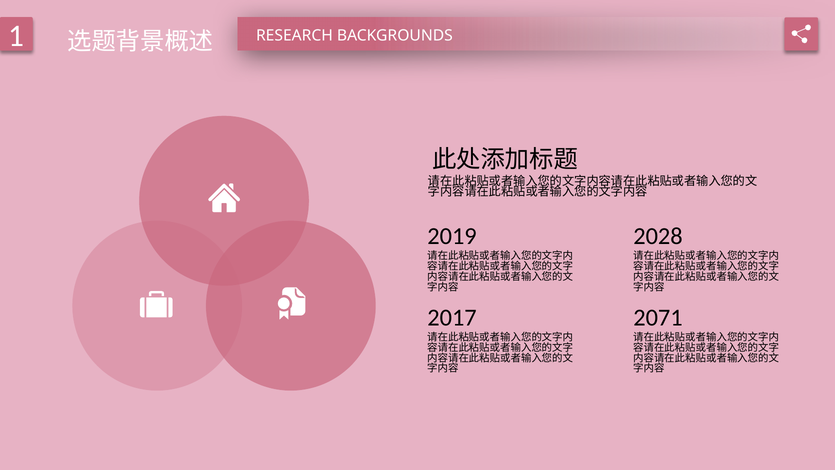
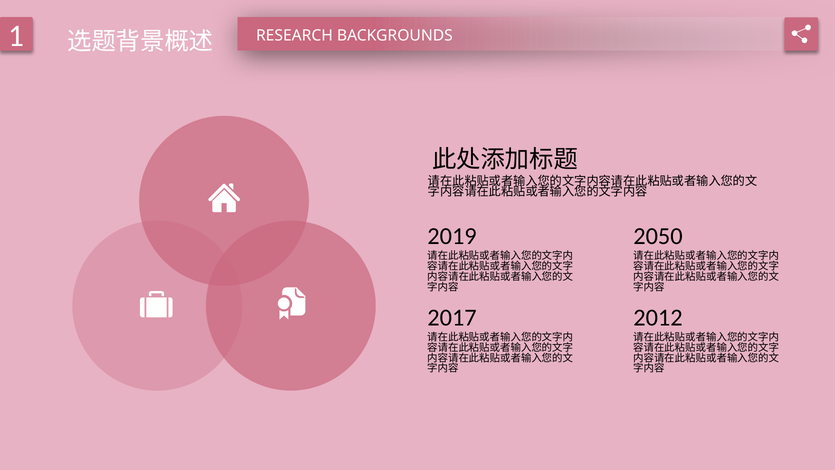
2028: 2028 -> 2050 (658, 236)
2071: 2071 -> 2012 (658, 318)
